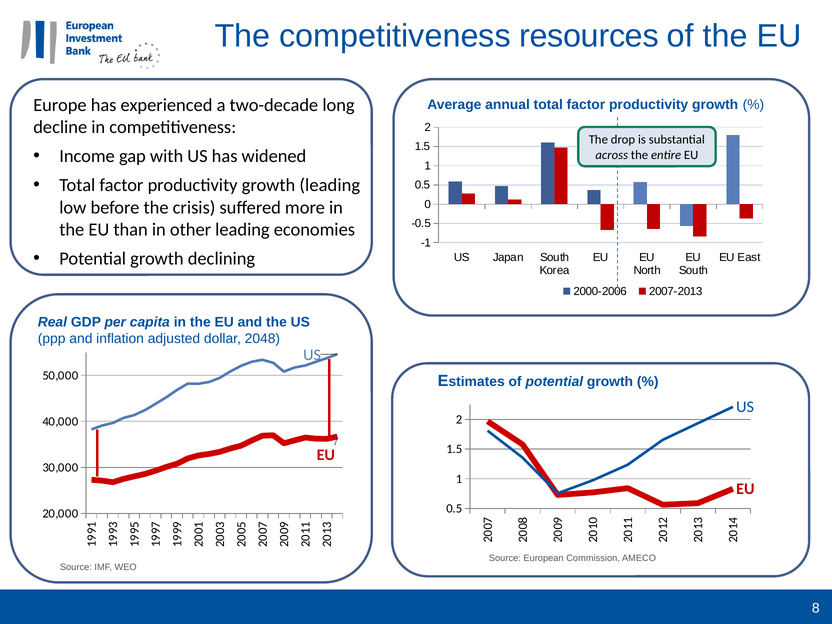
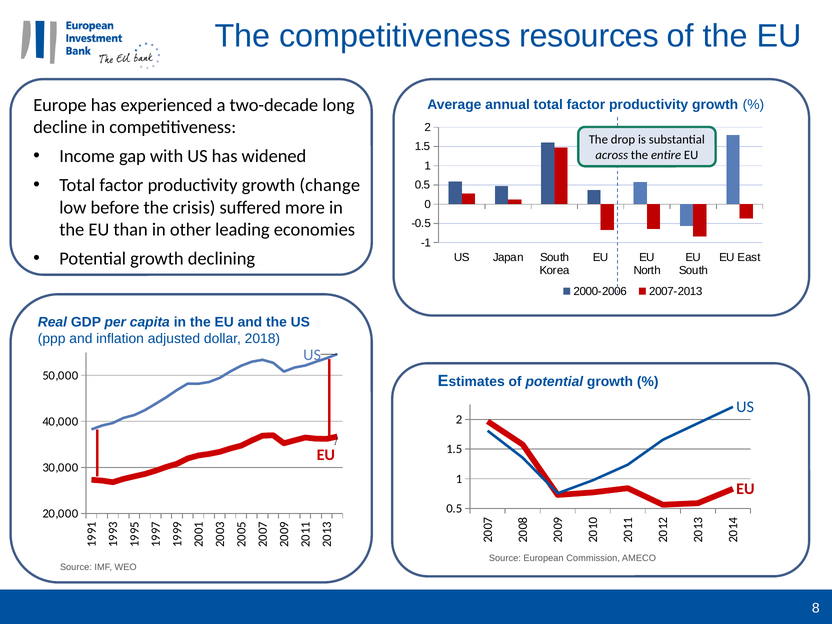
growth leading: leading -> change (330, 185)
2048: 2048 -> 2018 (262, 339)
